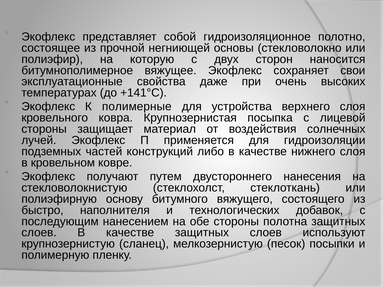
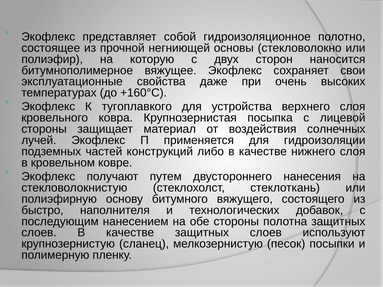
+141°С: +141°С -> +160°С (144, 93)
полимерные: полимерные -> тугоплавкого (137, 107)
